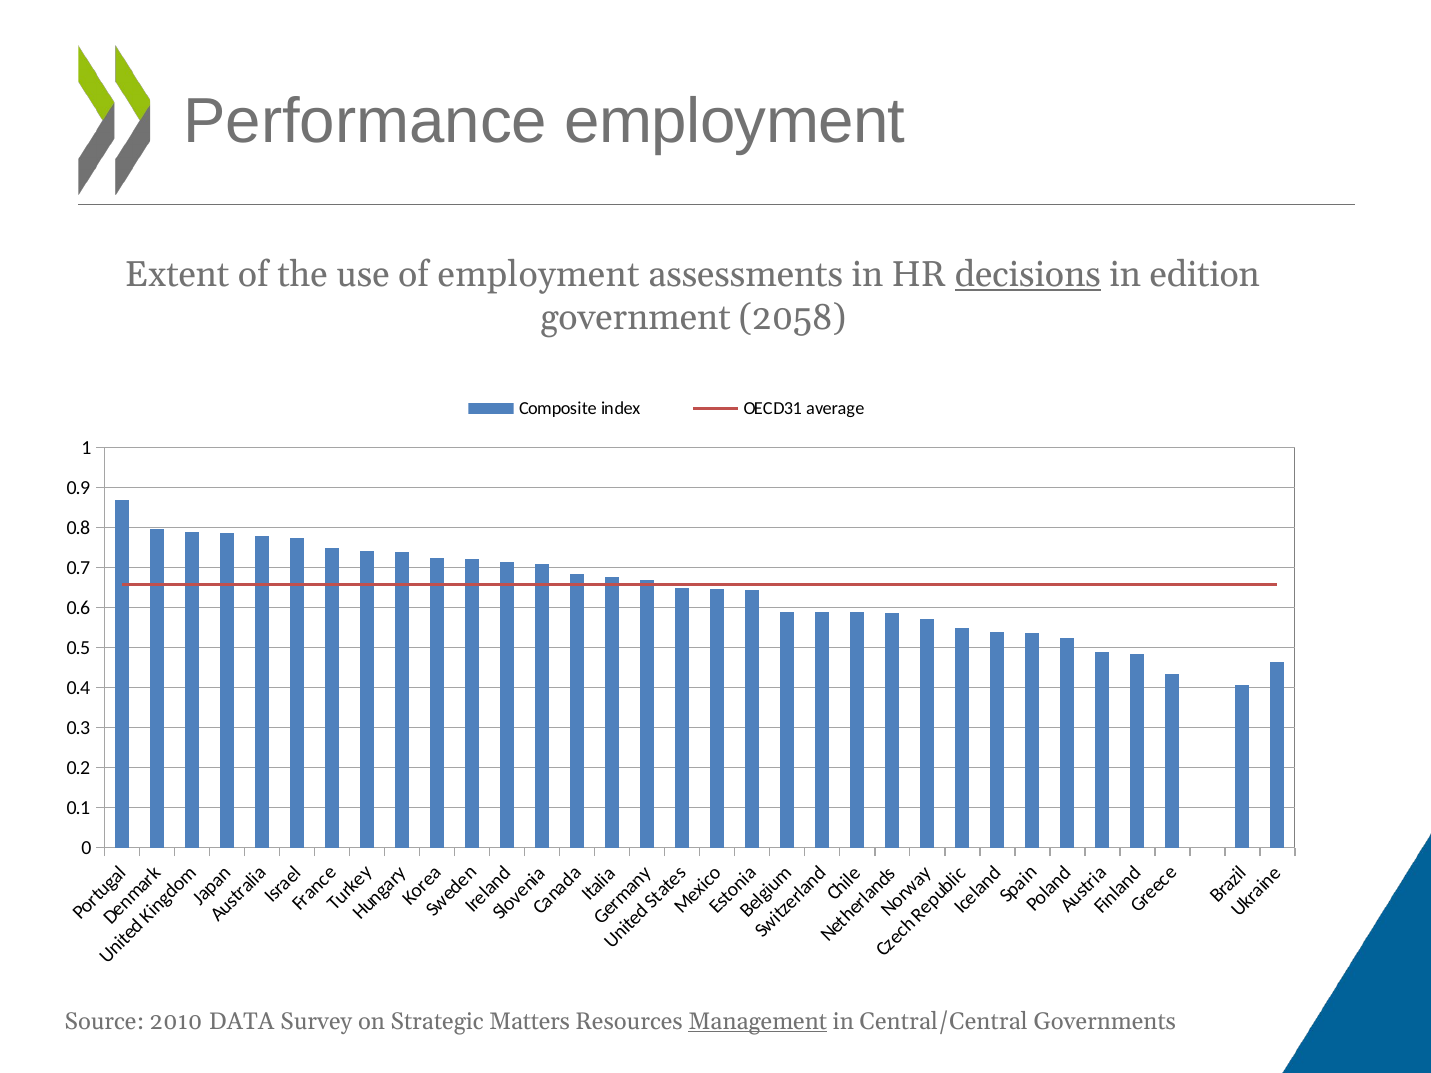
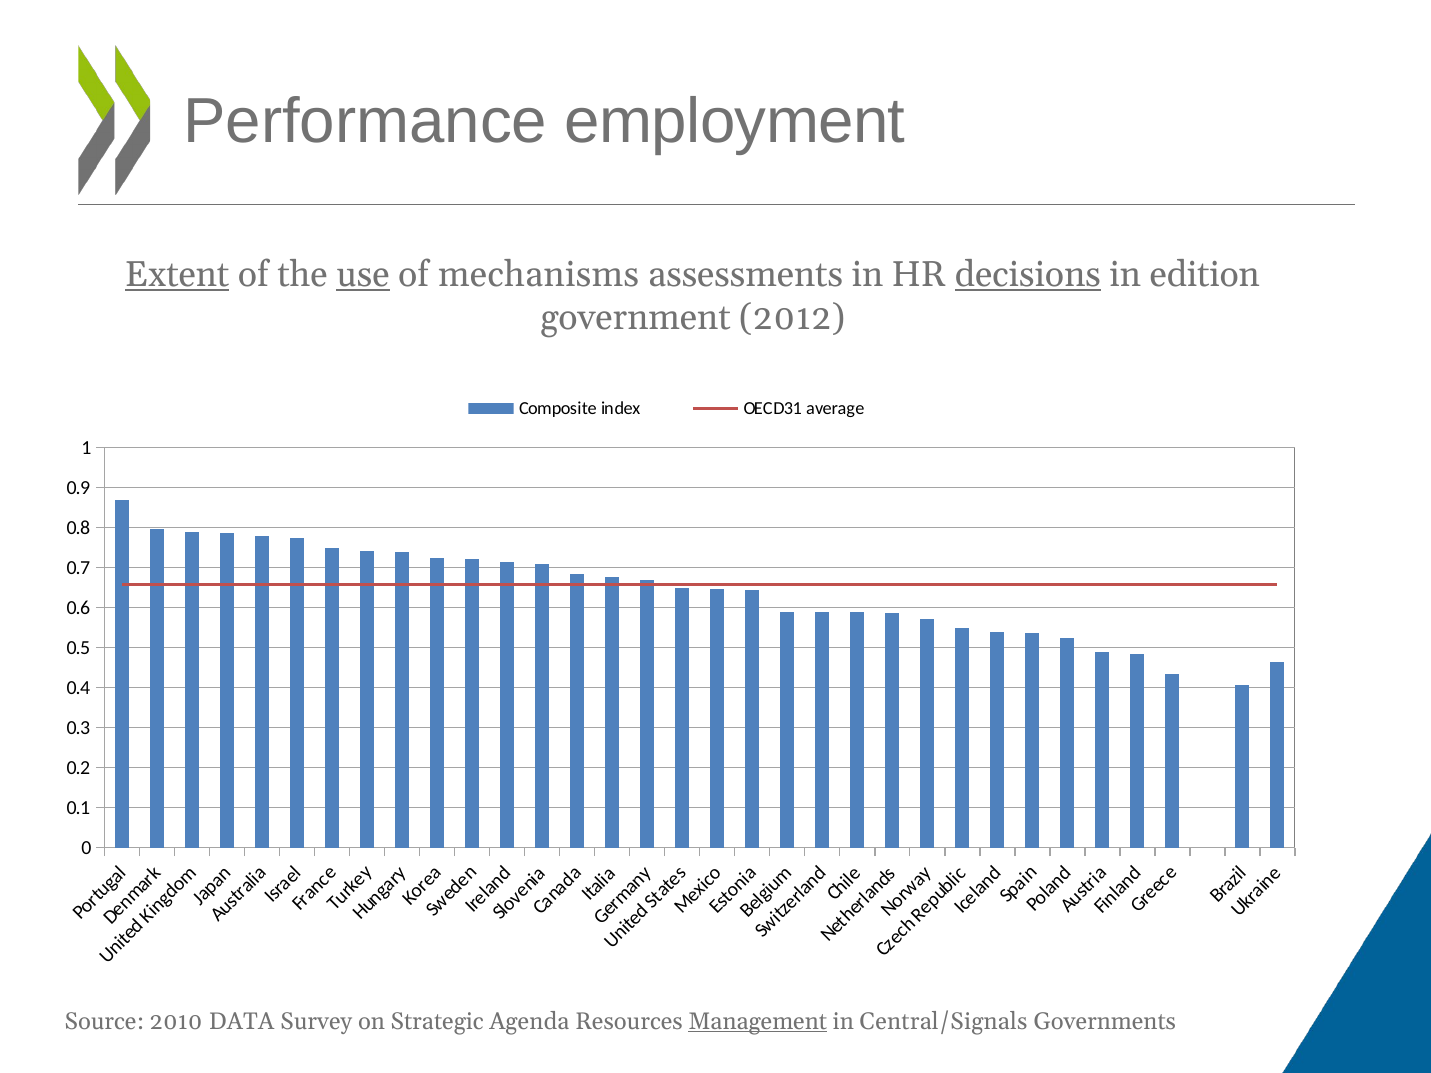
Extent underline: none -> present (177, 275)
use underline: none -> present (363, 275)
of employment: employment -> mechanisms (539, 275)
2058: 2058 -> 2012 (792, 317)
Matters: Matters -> Agenda (529, 1022)
Central/Central: Central/Central -> Central/Signals (944, 1022)
